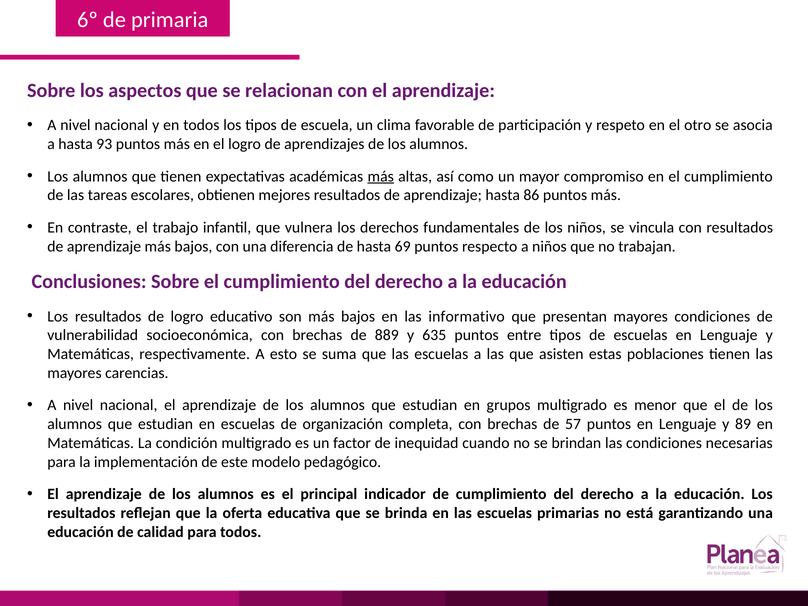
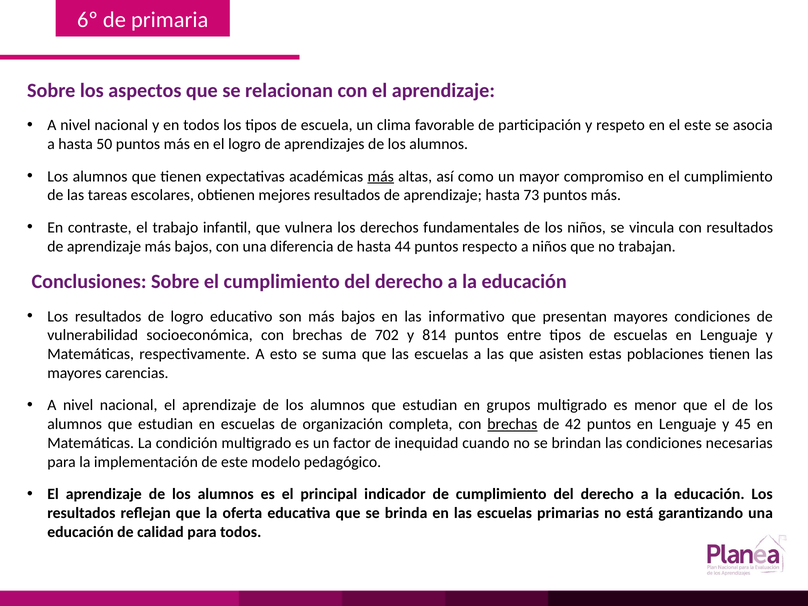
el otro: otro -> este (698, 125)
93: 93 -> 50 (104, 144)
86: 86 -> 73 (531, 195)
69: 69 -> 44 (403, 246)
889: 889 -> 702 (387, 335)
635: 635 -> 814 (434, 335)
brechas underline: none -> present (512, 424)
57: 57 -> 42 (573, 424)
89: 89 -> 45 (743, 424)
